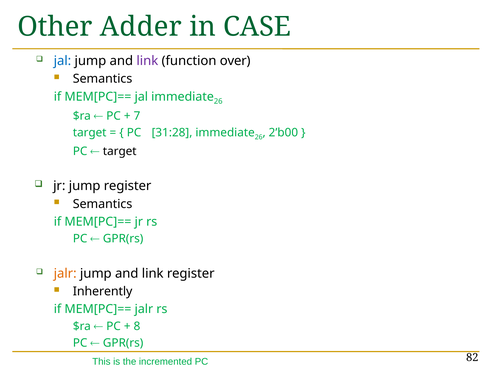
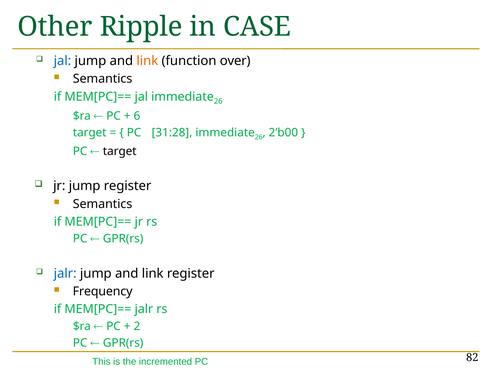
Adder: Adder -> Ripple (141, 27)
link colour: purple -> orange (147, 61)
7: 7 -> 6 (137, 116)
jalr colour: orange -> blue (65, 273)
Inherently: Inherently -> Frequency (103, 291)
8: 8 -> 2 (137, 326)
